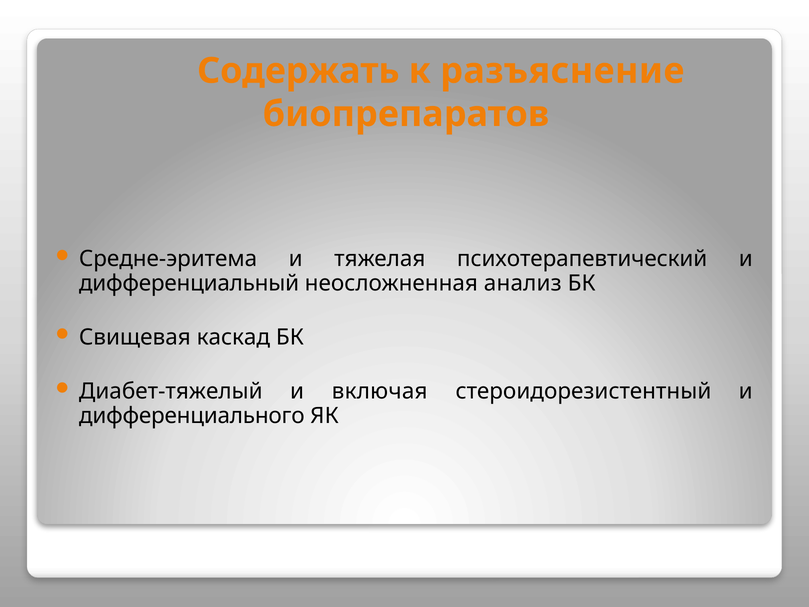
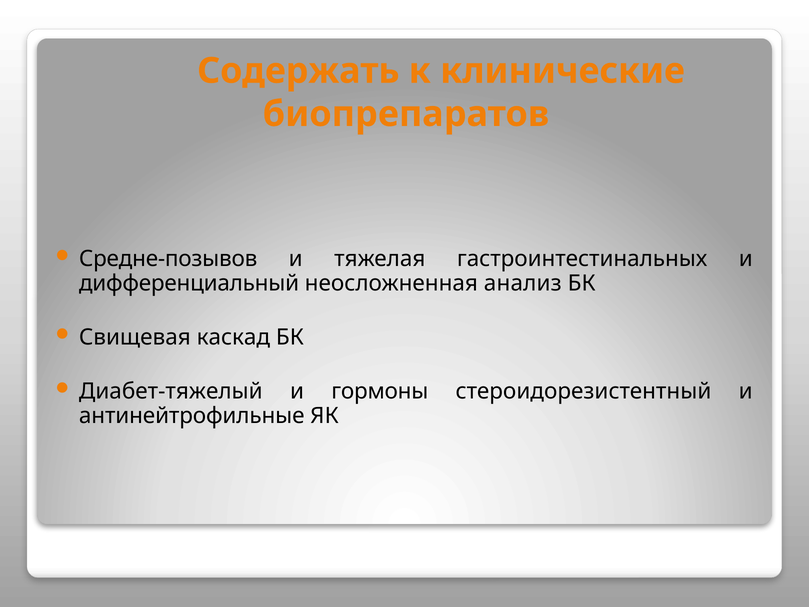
разъяснение: разъяснение -> клинические (563, 71)
Средне-эритема: Средне-эритема -> Средне-позывов (168, 259)
психотерапевтический: психотерапевтический -> гастроинтестинальных (582, 259)
включая: включая -> гормоны (380, 391)
дифференциального: дифференциального -> антинейтрофильные (192, 416)
